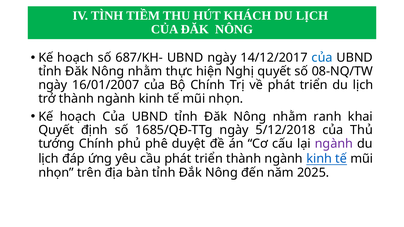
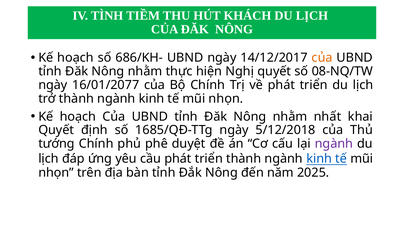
687/KH-: 687/KH- -> 686/KH- (139, 58)
của colour: blue -> orange (322, 58)
16/01/2007: 16/01/2007 -> 16/01/2077 (106, 85)
ranh: ranh -> nhất (328, 117)
